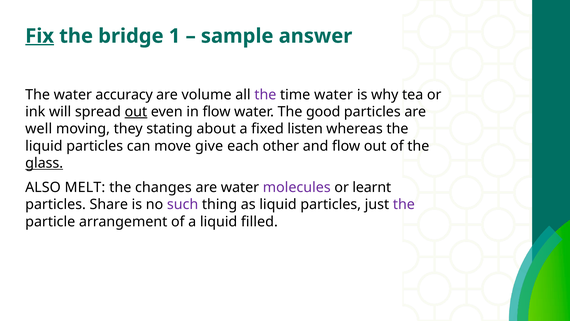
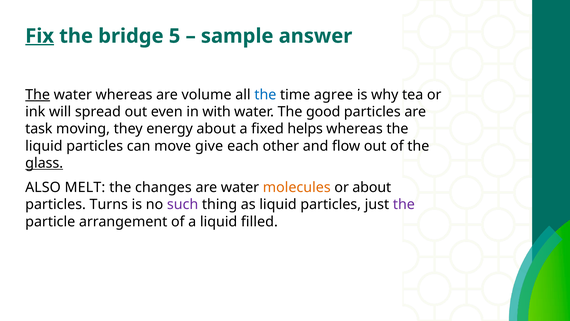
1: 1 -> 5 (175, 36)
The underline: none -> present (38, 95)
water accuracy: accuracy -> whereas (124, 95)
the colour: purple -> blue (265, 95)
time water: water -> agree (334, 95)
out underline: present -> none (136, 112)
in flow: flow -> with (217, 112)
well: well -> task (39, 129)
stating: stating -> energy (170, 129)
listen: listen -> helps (305, 129)
molecules colour: purple -> orange (297, 187)
or learnt: learnt -> about (372, 187)
Share: Share -> Turns (109, 204)
